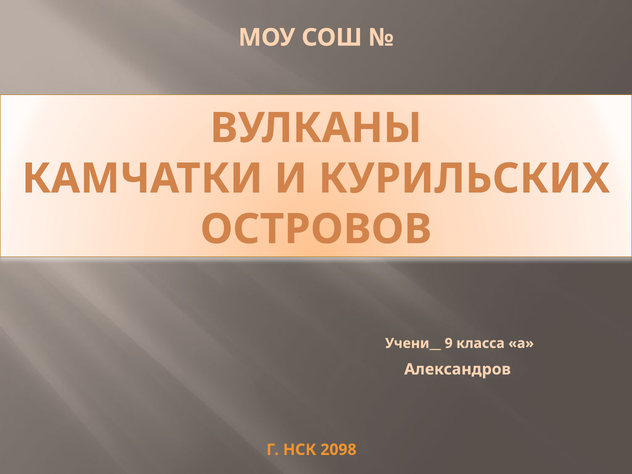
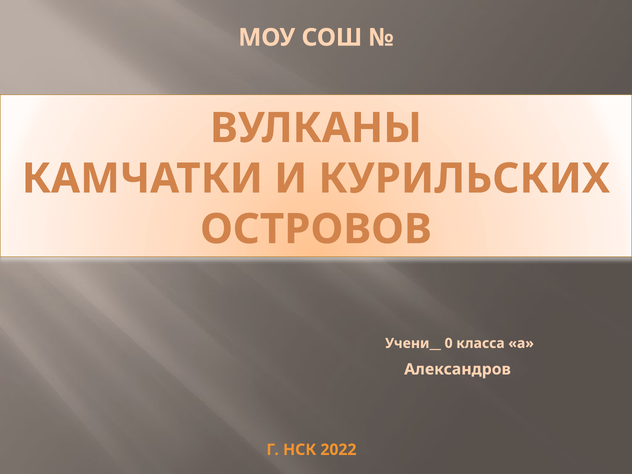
9: 9 -> 0 (449, 343)
2098: 2098 -> 2022 (338, 450)
